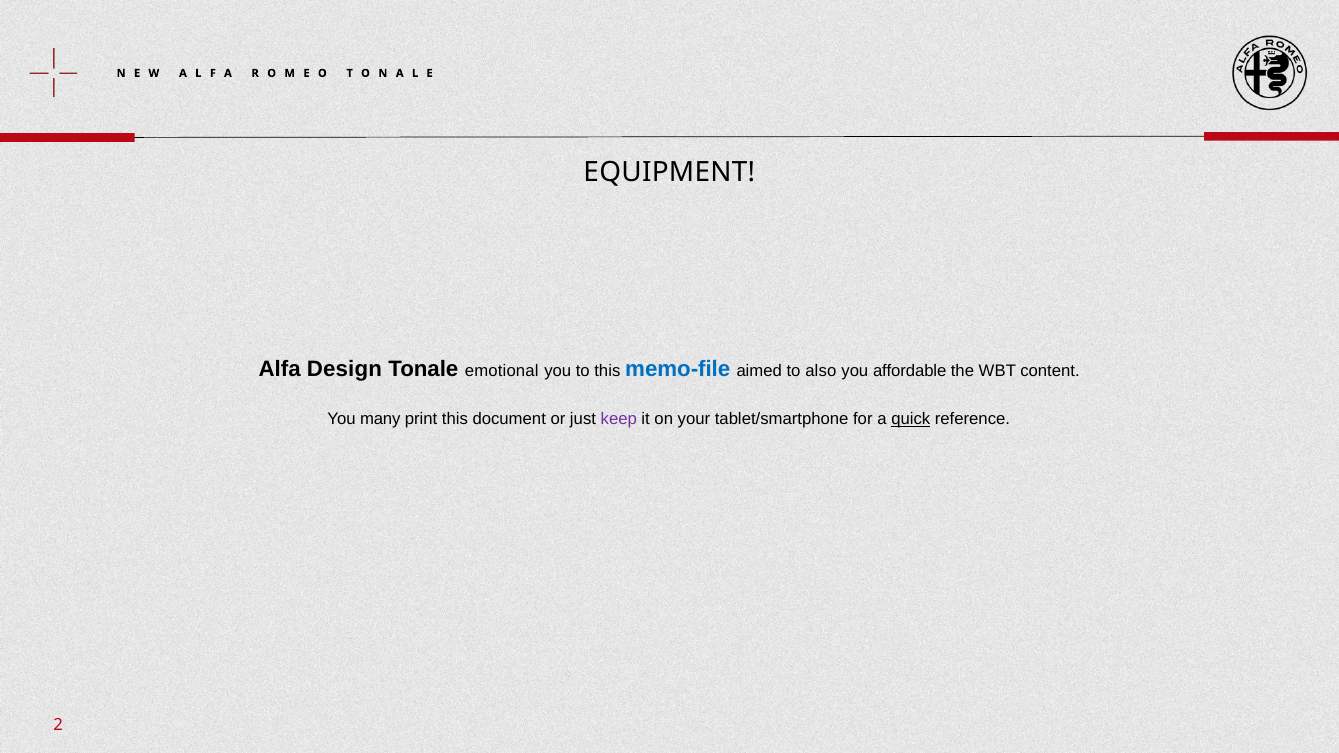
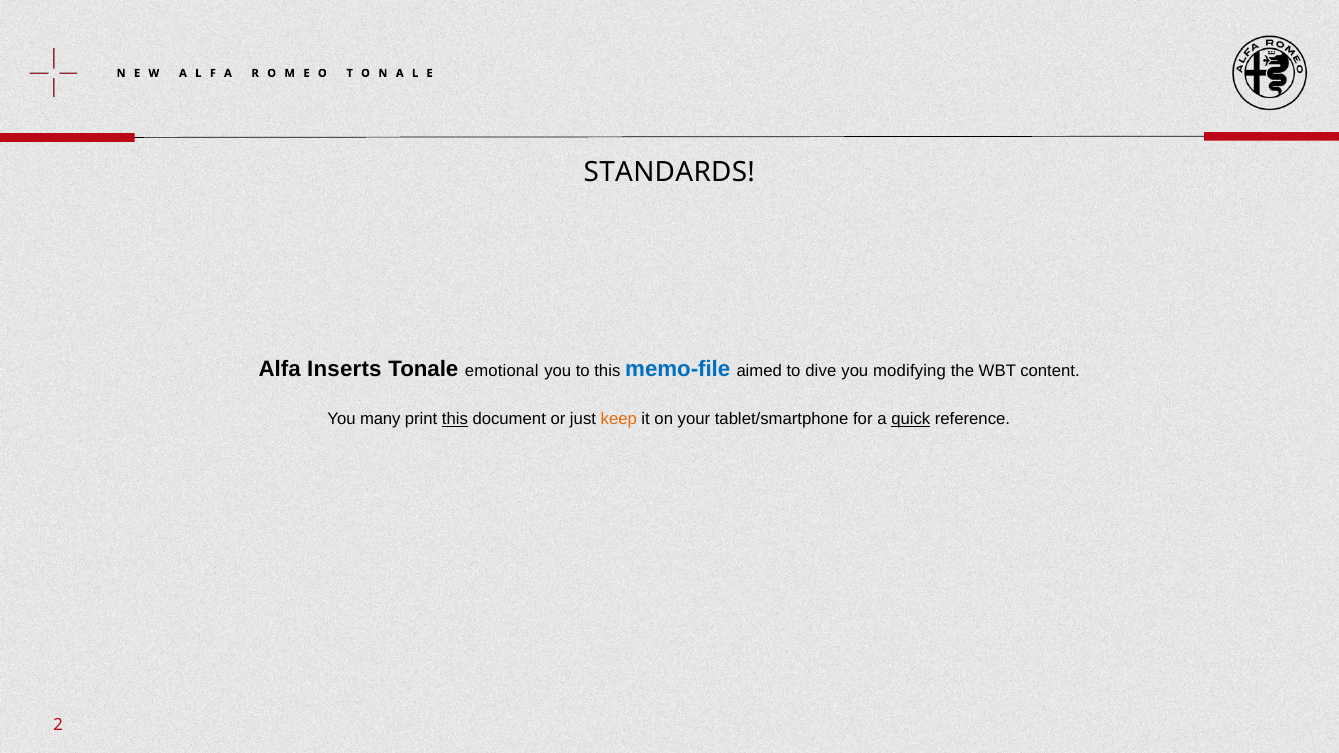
EQUIPMENT: EQUIPMENT -> STANDARDS (669, 172)
Design: Design -> Inserts (344, 369)
also: also -> dive (821, 371)
affordable: affordable -> modifying (910, 371)
this underline: none -> present (455, 419)
keep colour: purple -> orange (619, 419)
